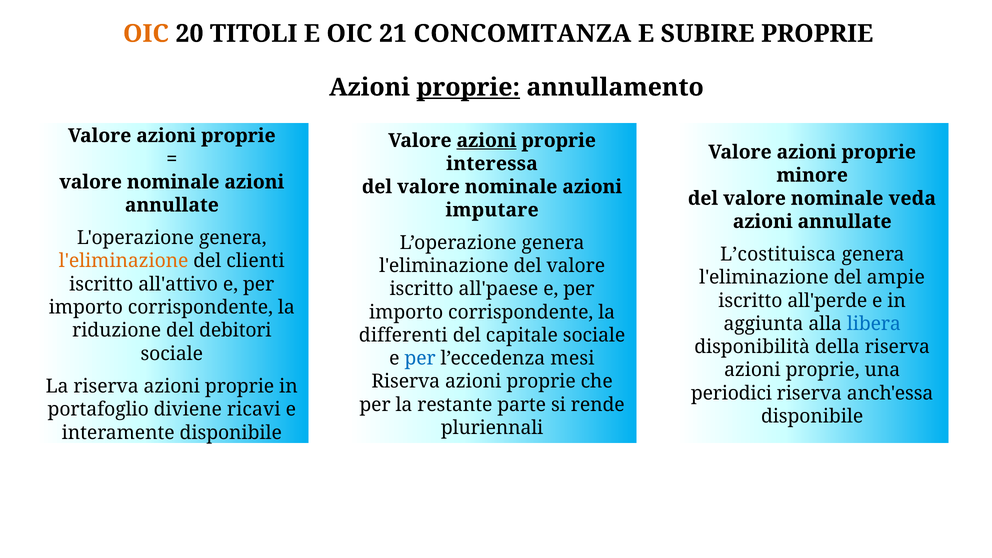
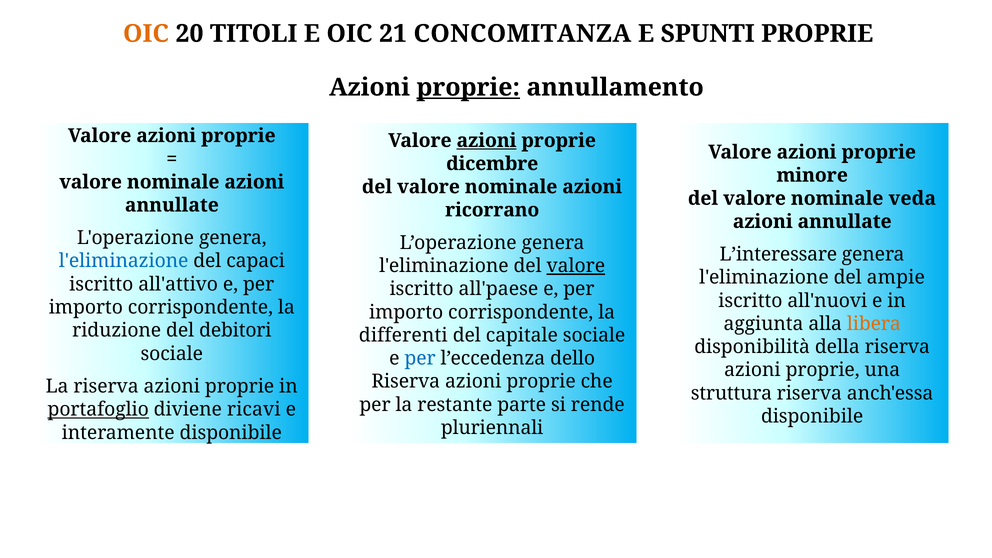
SUBIRE: SUBIRE -> SPUNTI (708, 34)
interessa: interessa -> dicembre (492, 164)
imputare: imputare -> ricorrano (492, 210)
L’costituisca: L’costituisca -> L’interessare (778, 254)
l'eliminazione colour: orange -> blue (124, 261)
clienti: clienti -> capaci (256, 261)
valore underline: none -> present (576, 266)
all'perde: all'perde -> all'nuovi (827, 301)
libera colour: blue -> orange (874, 324)
mesi: mesi -> dello (573, 358)
periodici: periodici -> struttura (731, 393)
portafoglio underline: none -> present (98, 410)
